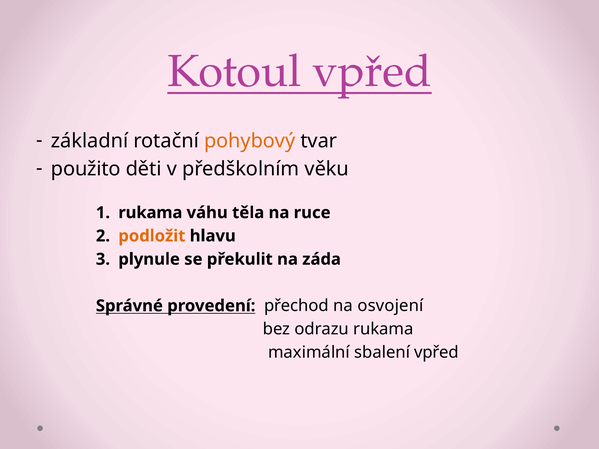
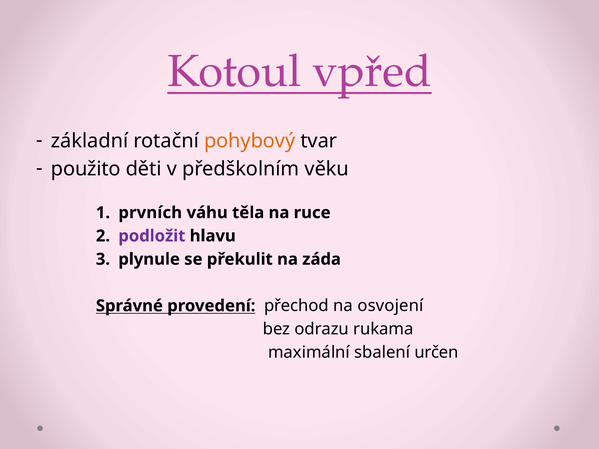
rukama: rukama -> prvních (150, 213)
podložit colour: orange -> purple (152, 236)
sbalení vpřed: vpřed -> určen (436, 353)
